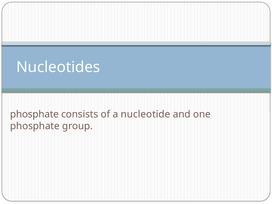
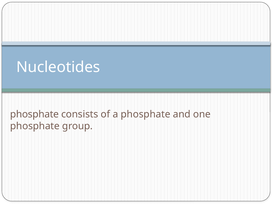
a nucleotide: nucleotide -> phosphate (146, 114)
